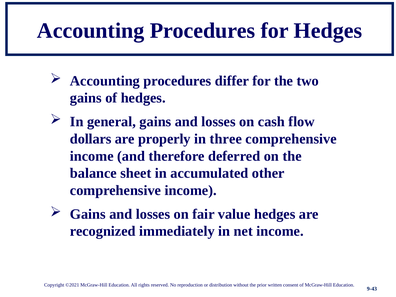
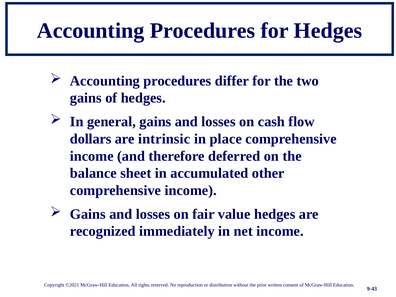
properly: properly -> intrinsic (164, 139)
three: three -> place (226, 139)
